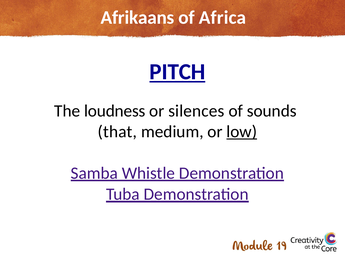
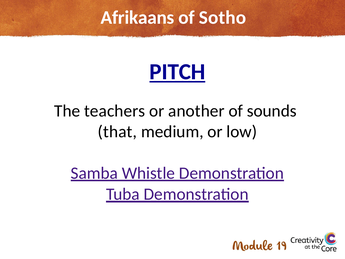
Africa: Africa -> Sotho (223, 17)
loudness: loudness -> teachers (115, 111)
silences: silences -> another (196, 111)
low underline: present -> none (242, 131)
